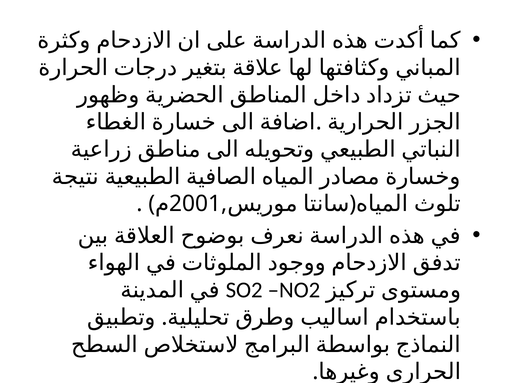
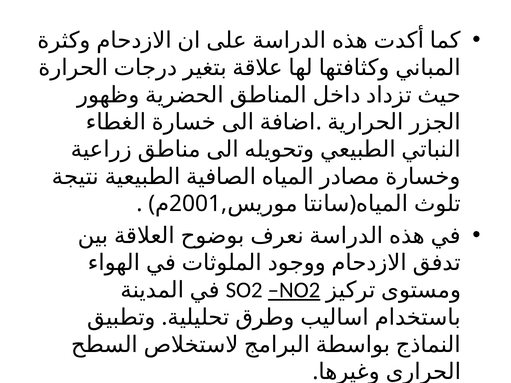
NO2 underline: none -> present (294, 290)
